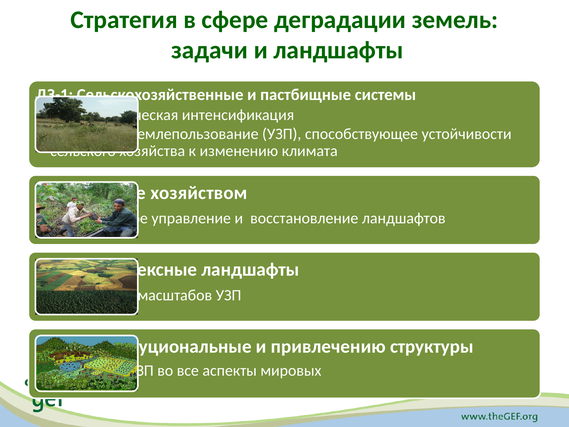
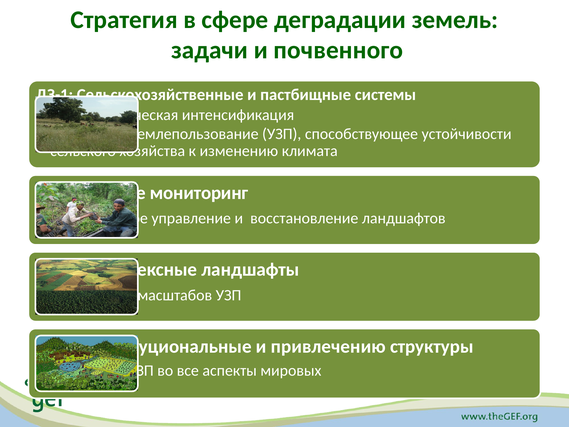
и ландшафты: ландшафты -> почвенного (338, 50)
хозяйством: хозяйством -> мониторинг (199, 193)
